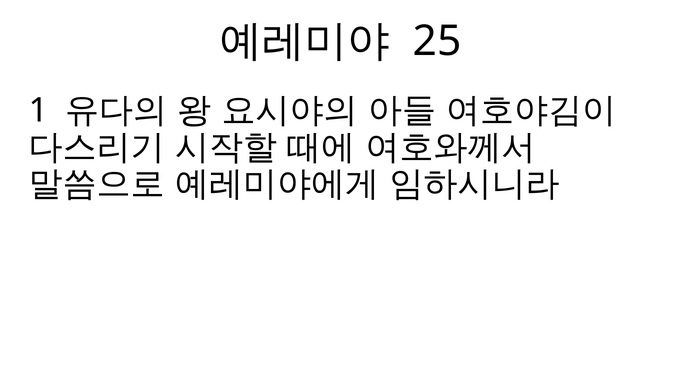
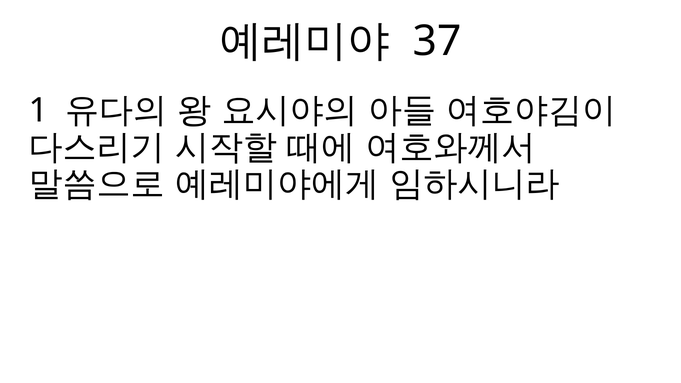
25: 25 -> 37 (437, 41)
